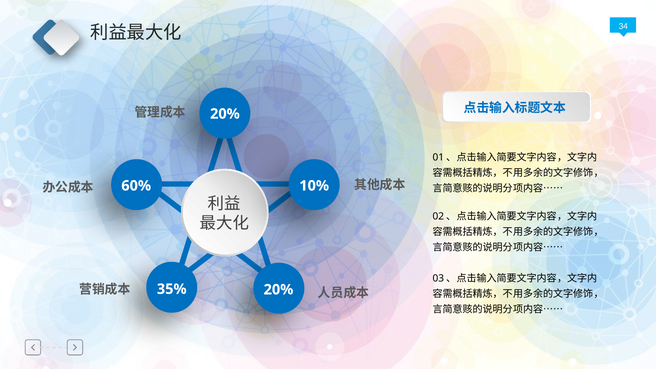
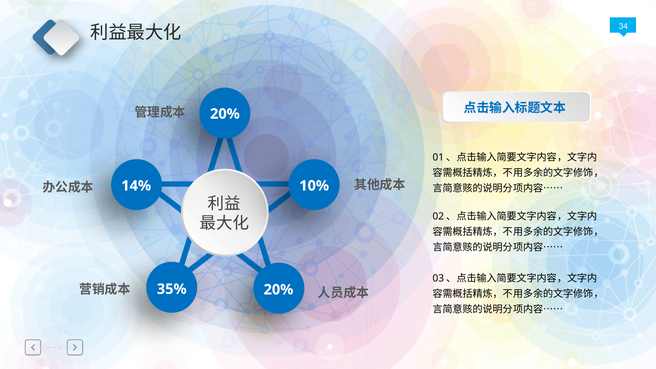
60%: 60% -> 14% (136, 186)
